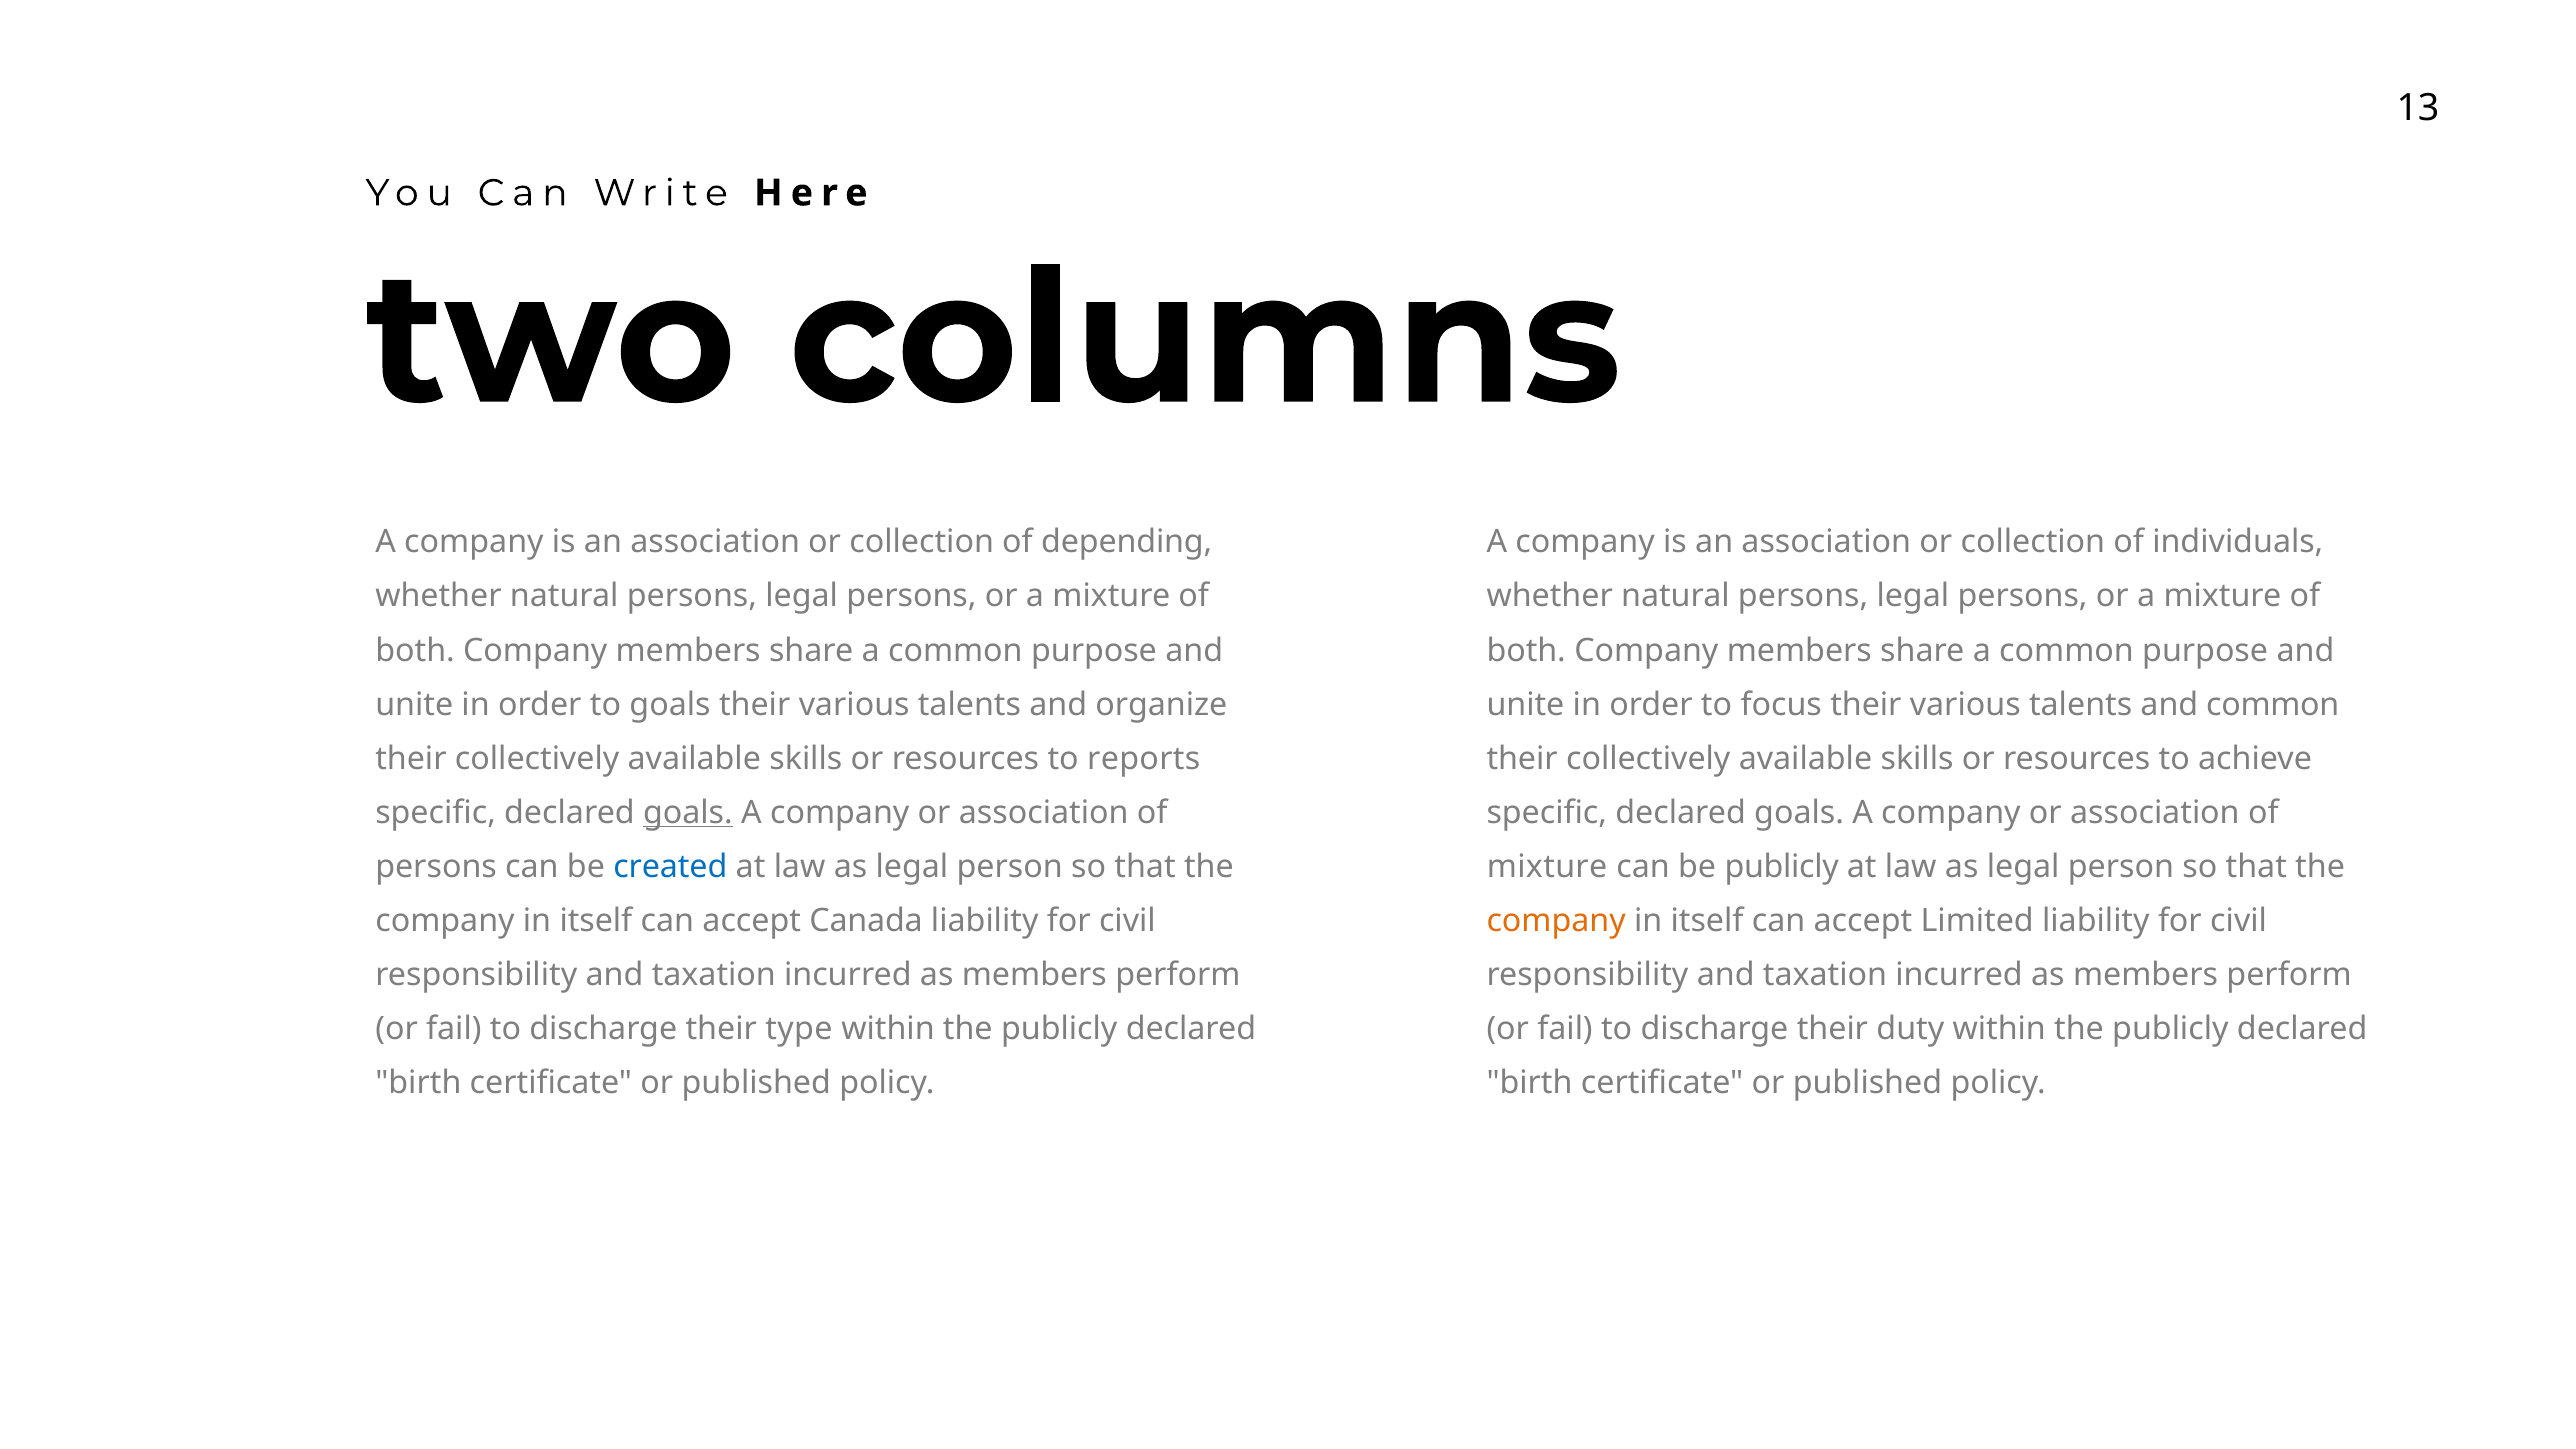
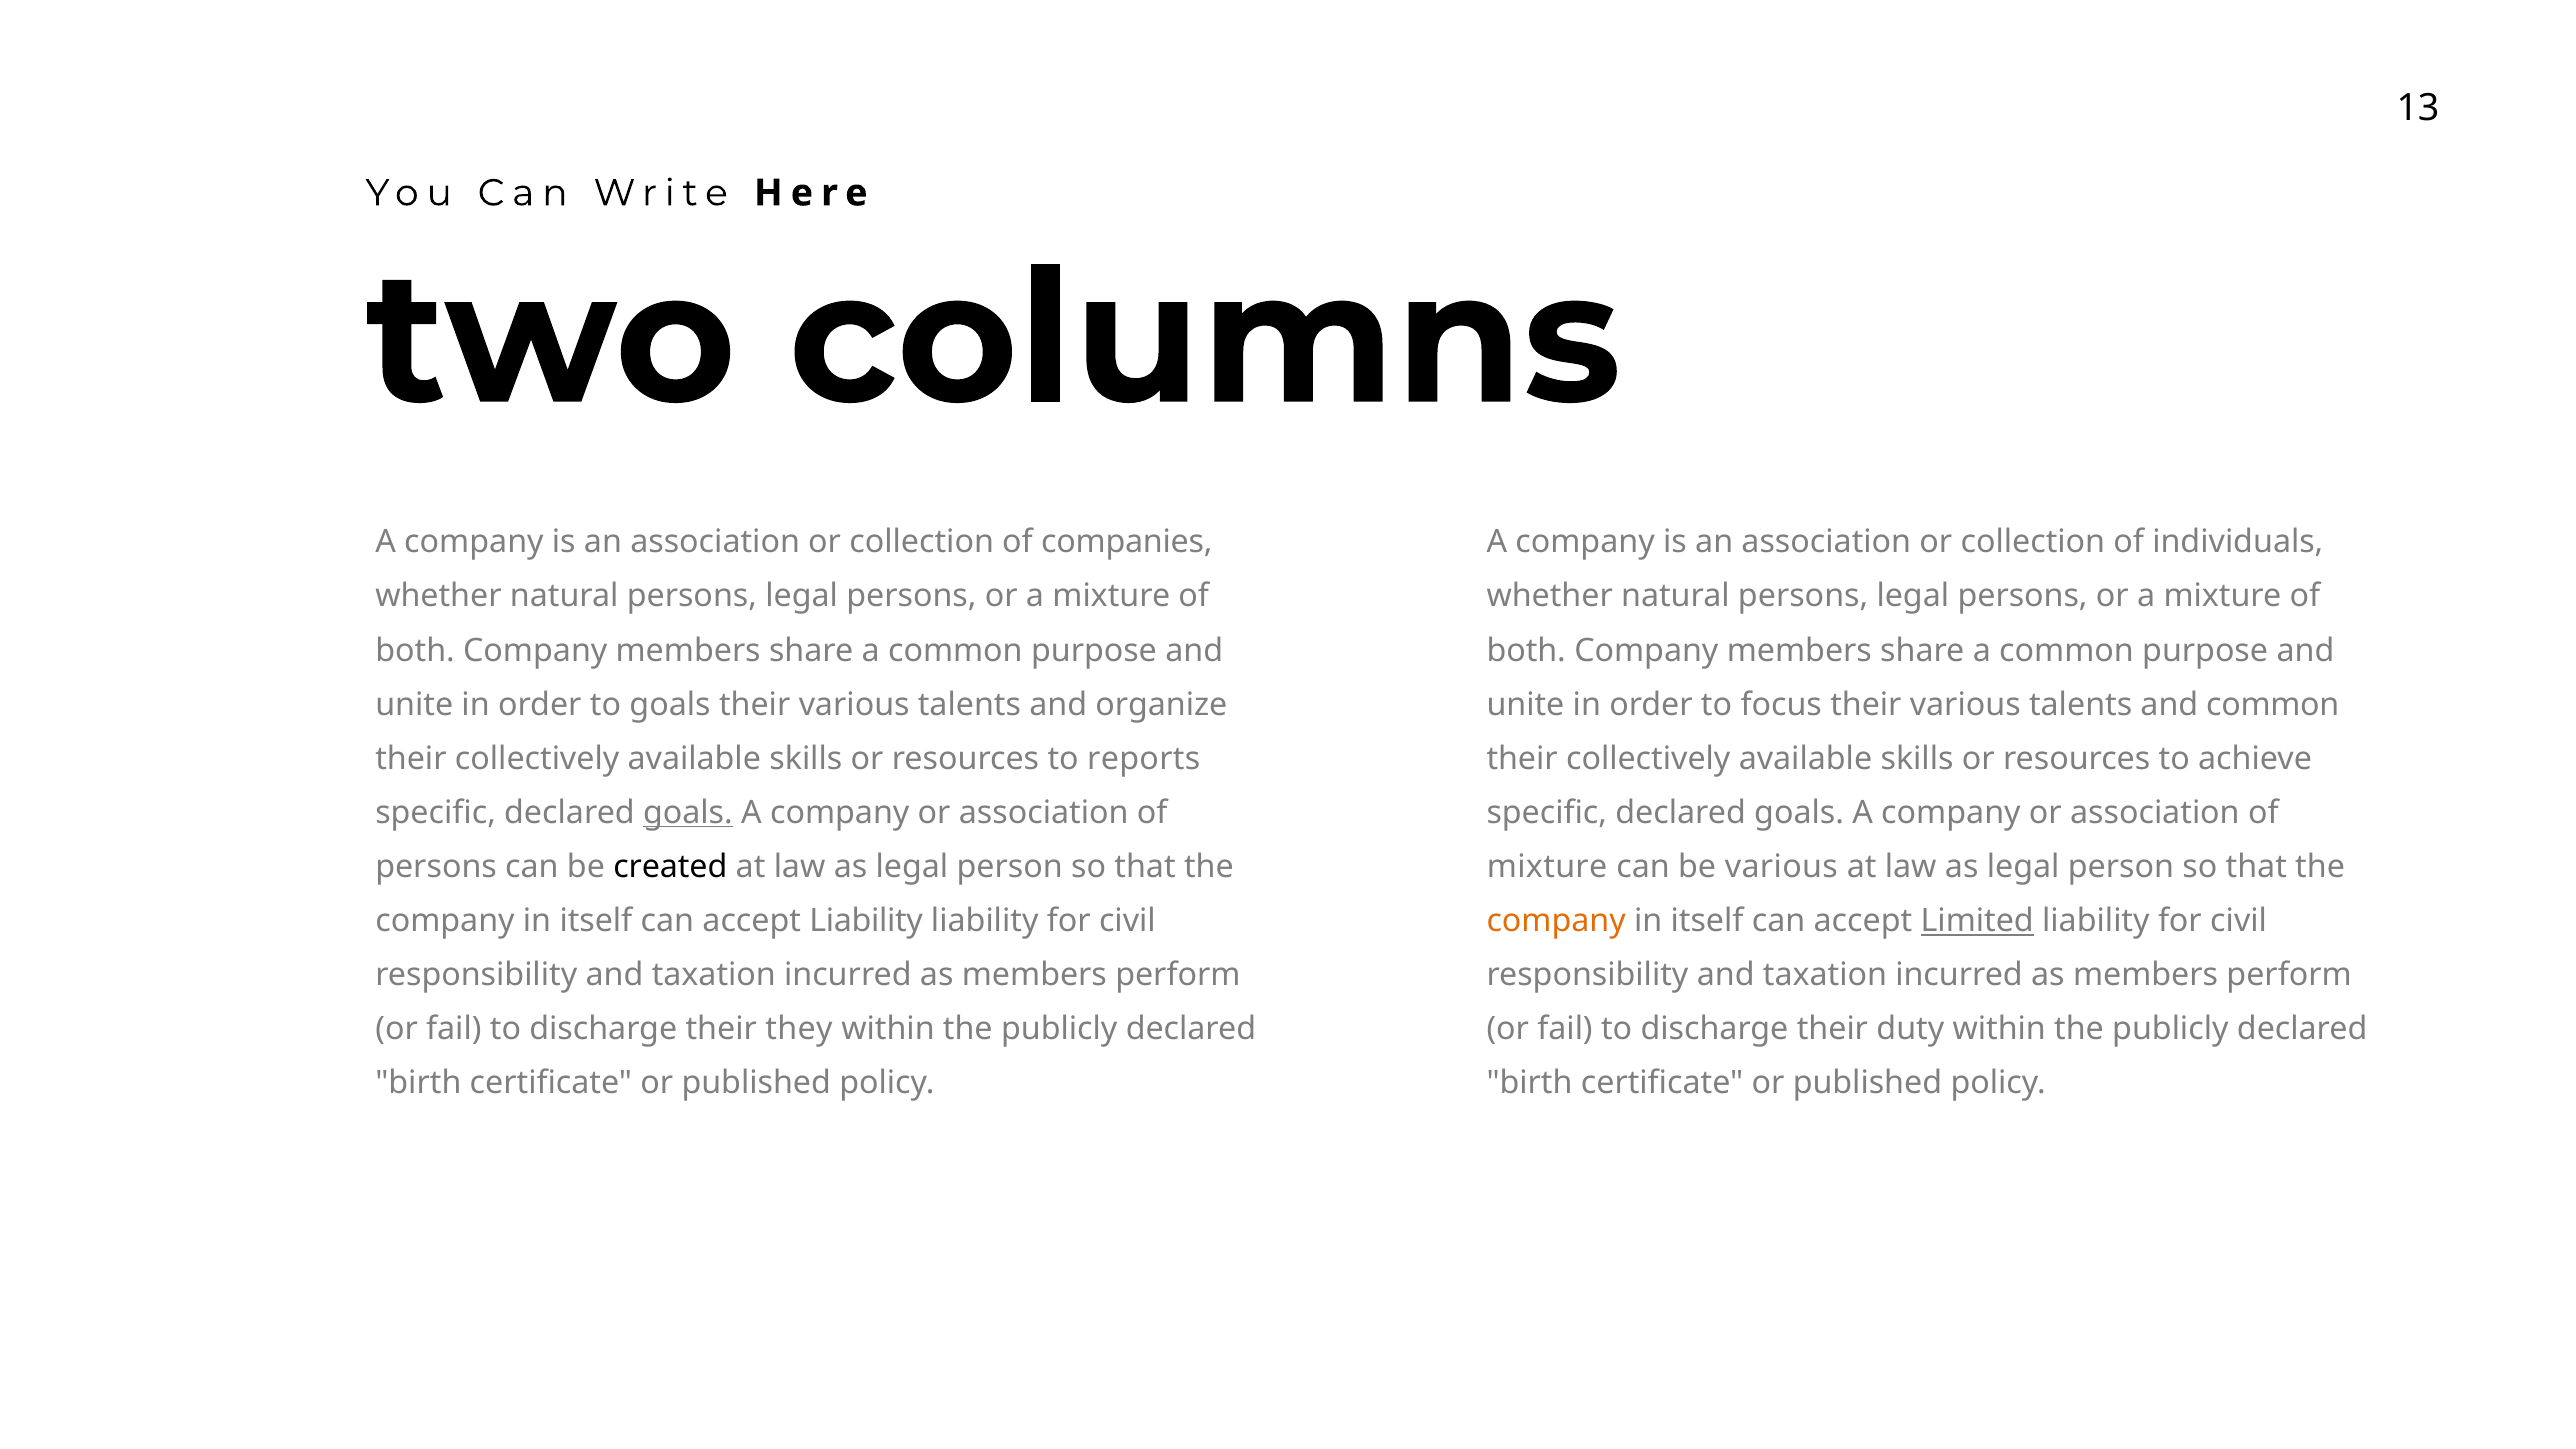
depending: depending -> companies (1127, 542)
created colour: blue -> black (670, 867)
be publicly: publicly -> various (1781, 867)
accept Canada: Canada -> Liability (866, 921)
Limited underline: none -> present (1977, 921)
type: type -> they (799, 1029)
